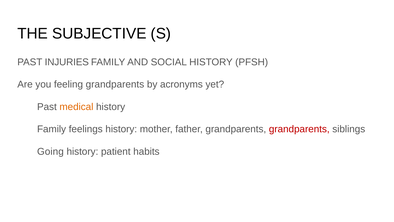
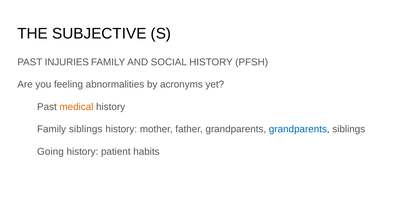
feeling grandparents: grandparents -> abnormalities (115, 84)
Family feelings: feelings -> siblings (86, 129)
grandparents colour: red -> blue (299, 129)
